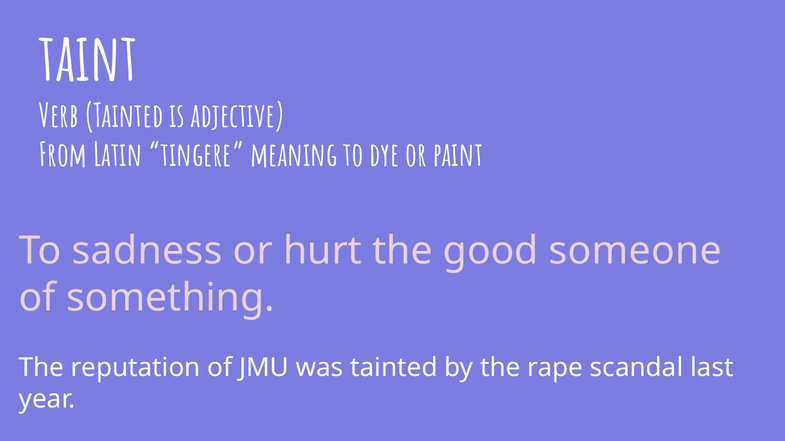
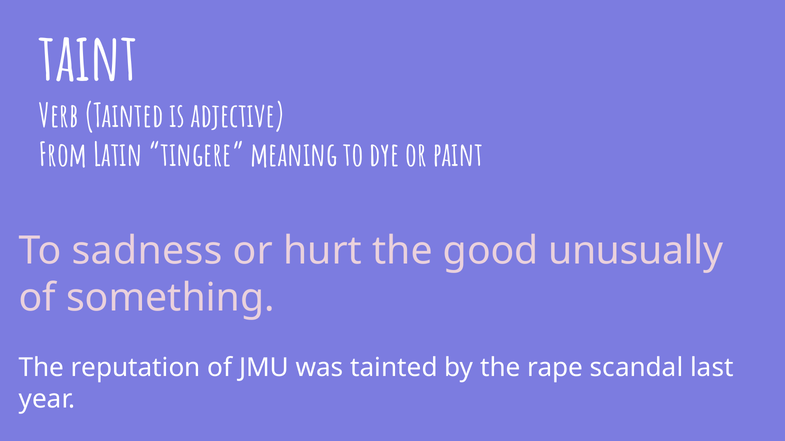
someone: someone -> unusually (636, 251)
